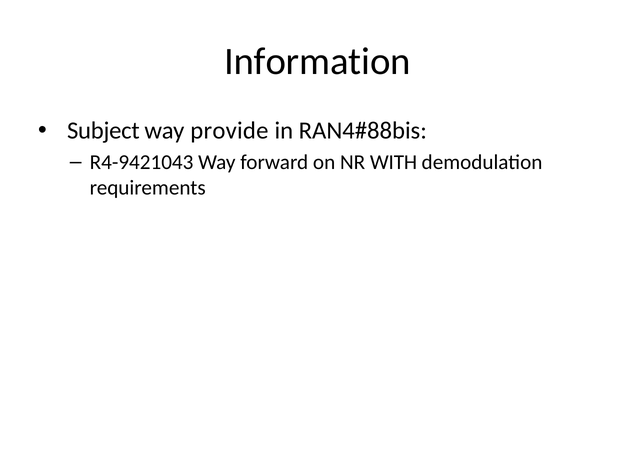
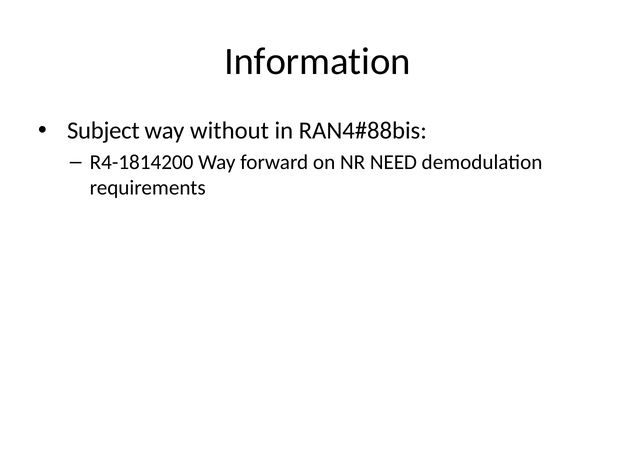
provide: provide -> without (229, 131)
R4-9421043: R4-9421043 -> R4-1814200 (142, 162)
WITH: WITH -> NEED (393, 162)
